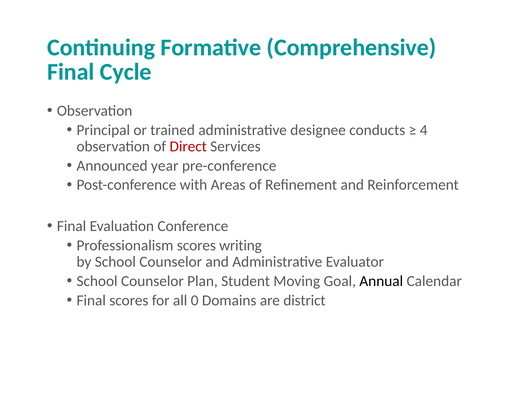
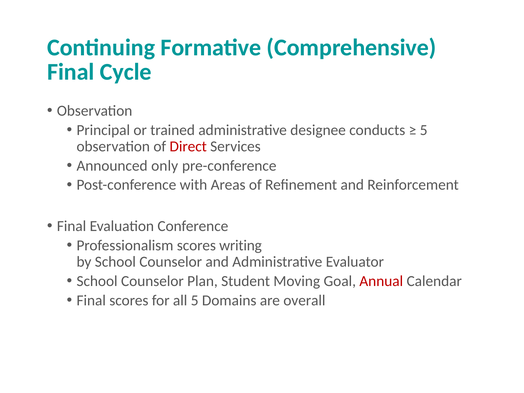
4: 4 -> 5 (424, 130)
year: year -> only (165, 166)
Annual colour: black -> red (381, 281)
all 0: 0 -> 5 (195, 300)
district: district -> overall (304, 300)
